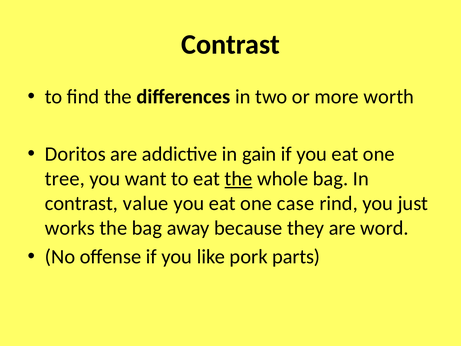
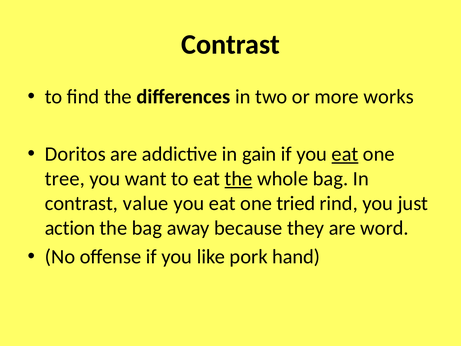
worth: worth -> works (389, 97)
eat underline: none -> present (345, 154)
case: case -> tried (296, 203)
works: works -> action (70, 228)
parts: parts -> hand (296, 257)
